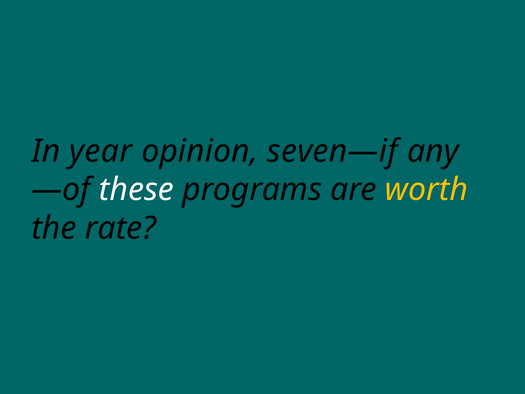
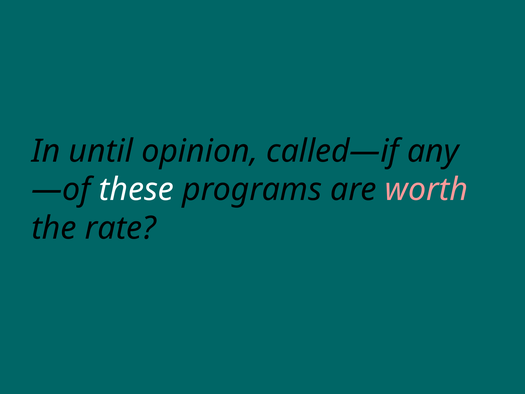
year: year -> until (101, 151)
seven—if: seven—if -> called—if (333, 151)
worth colour: yellow -> pink (426, 190)
